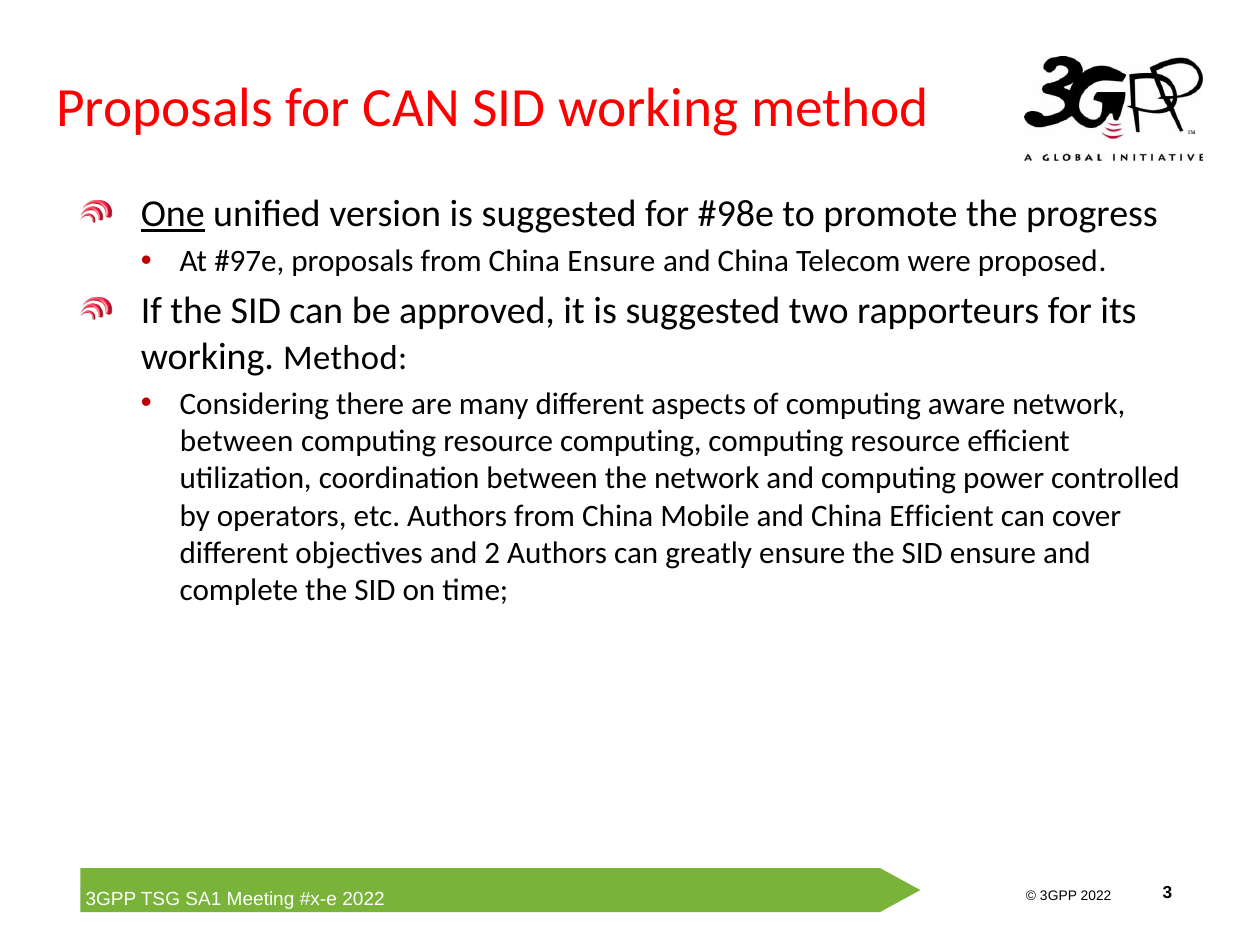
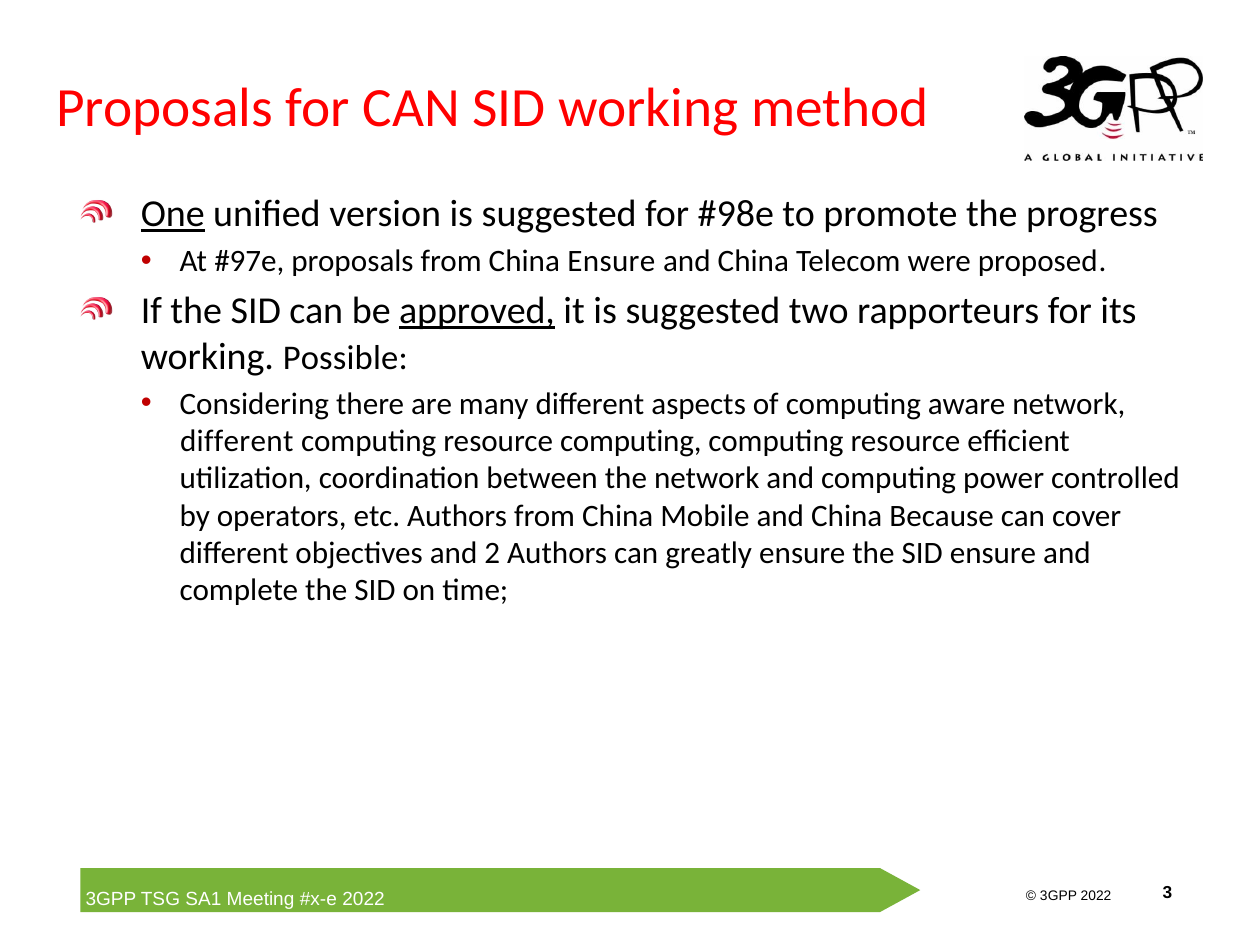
approved underline: none -> present (477, 311)
Method: Method -> Possible (345, 358)
between: between -> different (237, 441)
China Efficient: Efficient -> Because (942, 516)
